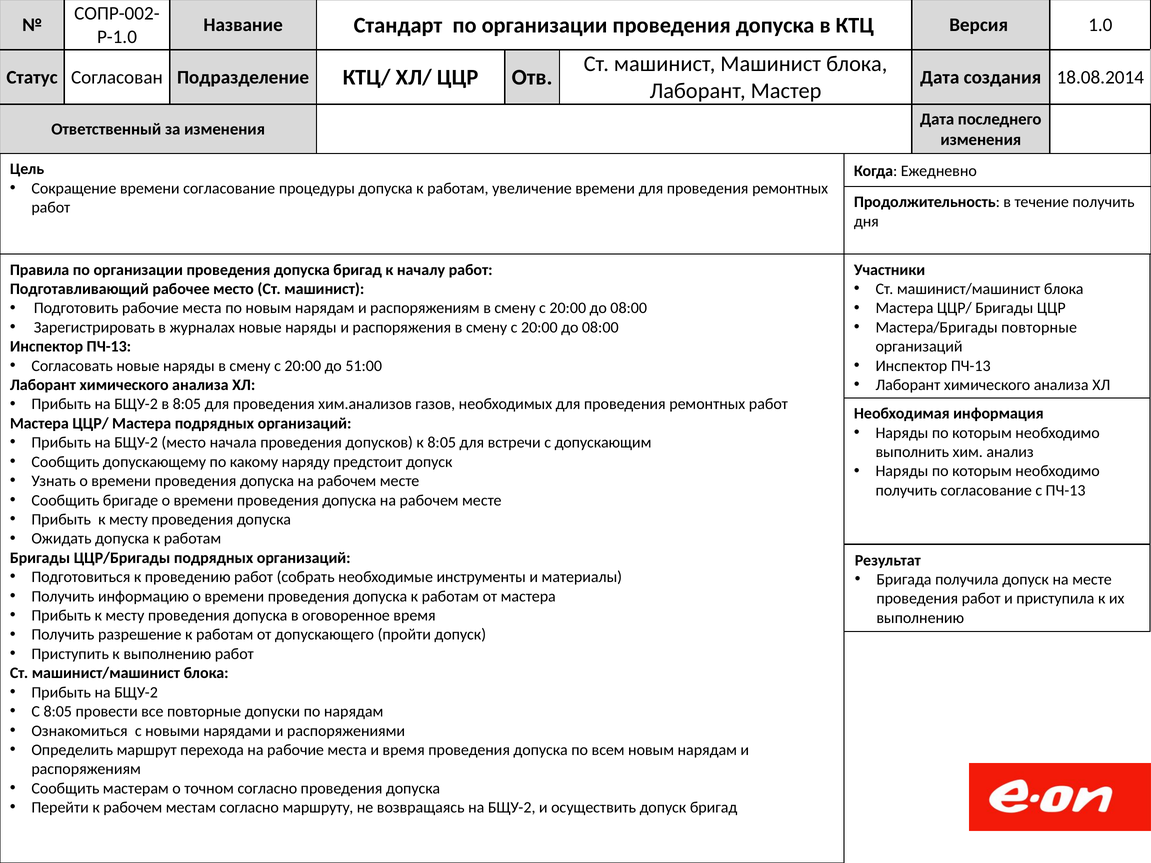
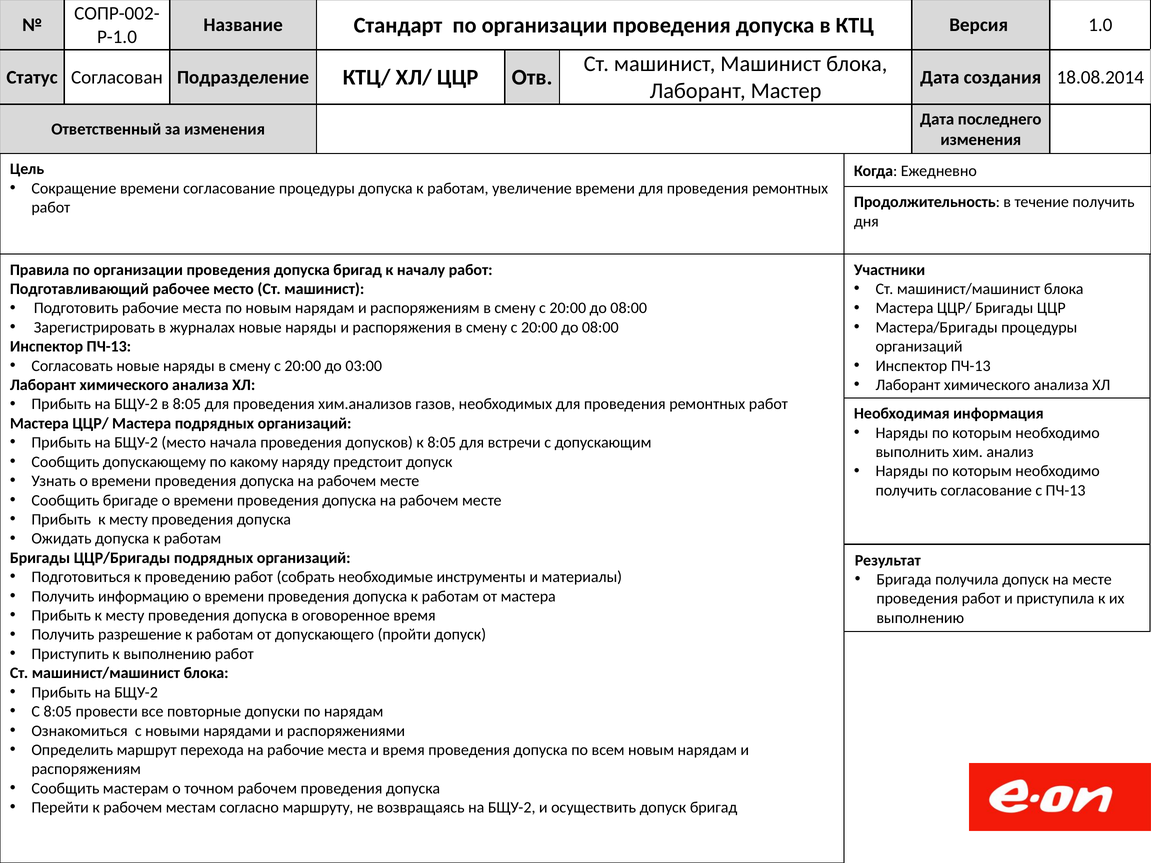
Мастера/Бригады повторные: повторные -> процедуры (1039, 327)
51:00: 51:00 -> 03:00 (364, 366)
точном согласно: согласно -> рабочем (267, 789)
